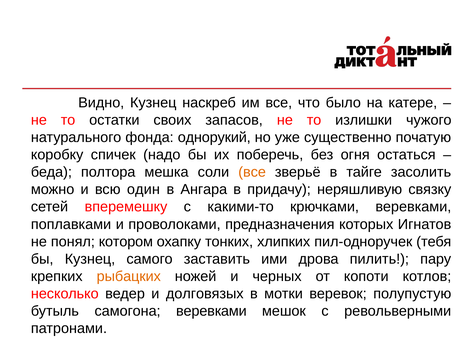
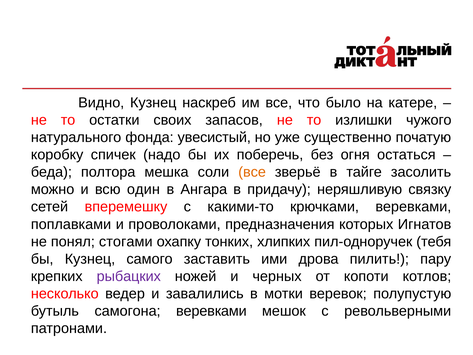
однорукий: однорукий -> увесистый (214, 137)
котором: котором -> стогами (126, 241)
рыбацких colour: orange -> purple (129, 276)
долговязых: долговязых -> завалились (205, 293)
